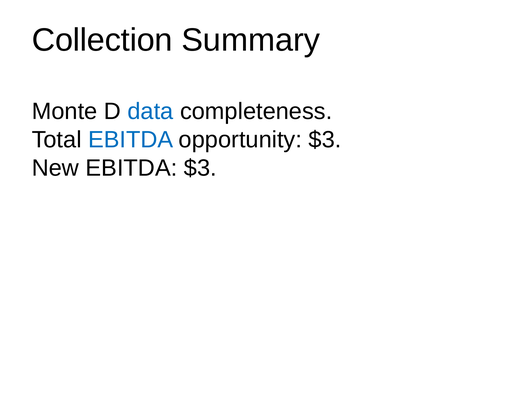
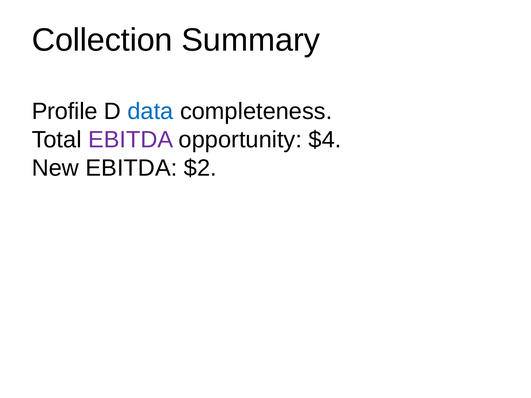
Monte: Monte -> Profile (65, 111)
EBITDA colour: blue -> purple (131, 140)
opportunity $3: $3 -> $4 (325, 140)
EBITDA $3: $3 -> $2 (200, 168)
